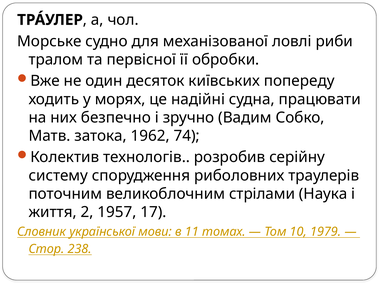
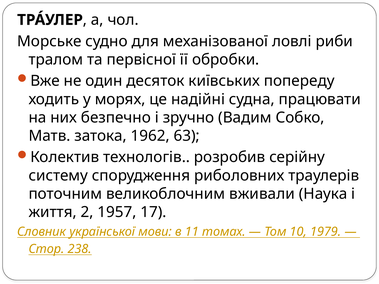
74: 74 -> 63 (187, 136)
стрілами: стрілами -> вживали (262, 194)
